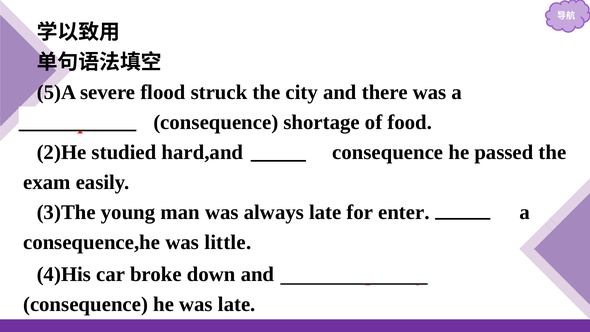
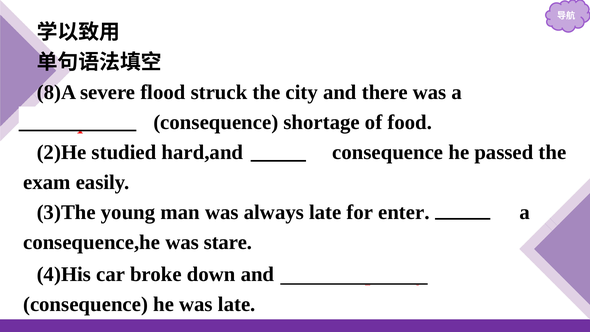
5)A: 5)A -> 8)A (56, 92)
little: little -> stare (228, 242)
